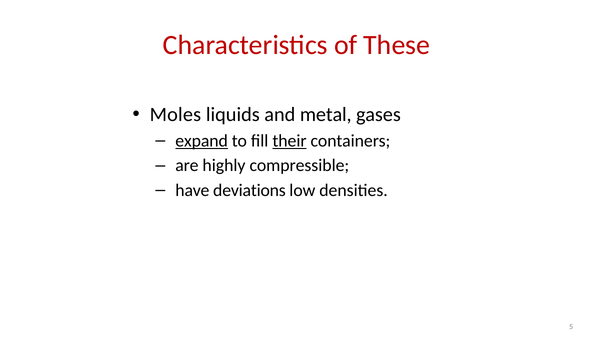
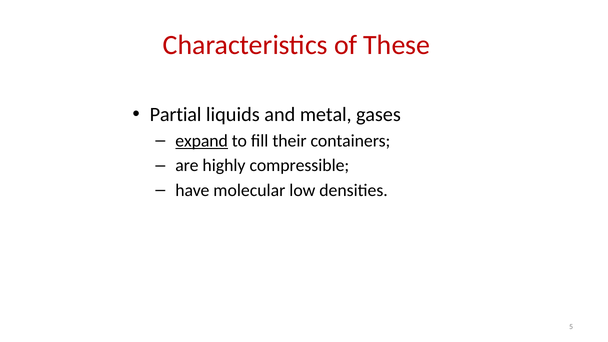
Moles: Moles -> Partial (176, 115)
their underline: present -> none (290, 141)
deviations: deviations -> molecular (249, 190)
